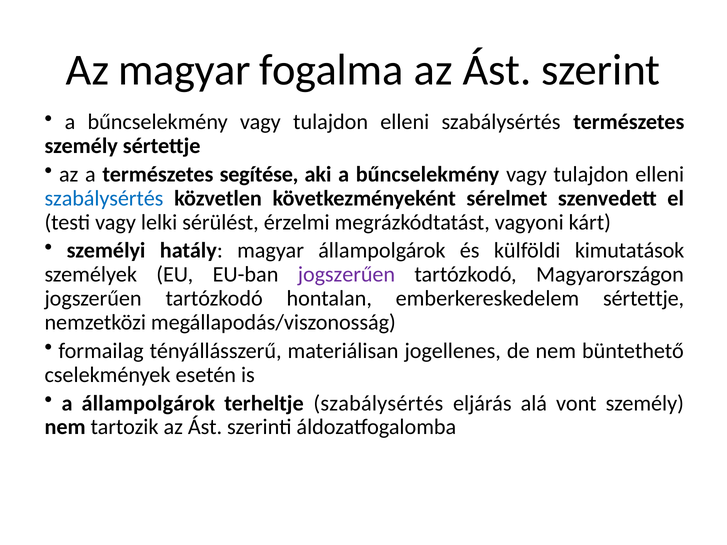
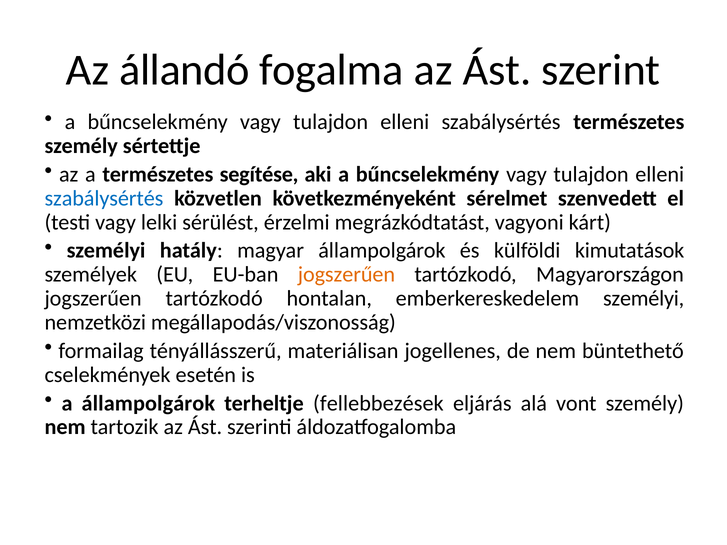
Az magyar: magyar -> állandó (184, 70)
jogszerűen colour: purple -> orange (346, 275)
emberkereskedelem sértettje: sértettje -> személyi (644, 299)
terheltje szabálysértés: szabálysértés -> fellebbezések (378, 403)
